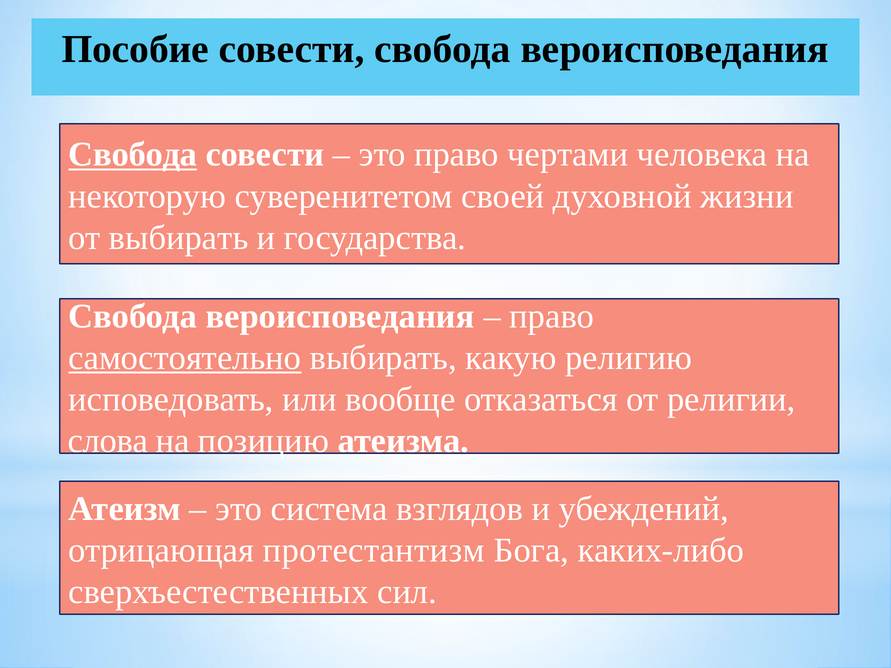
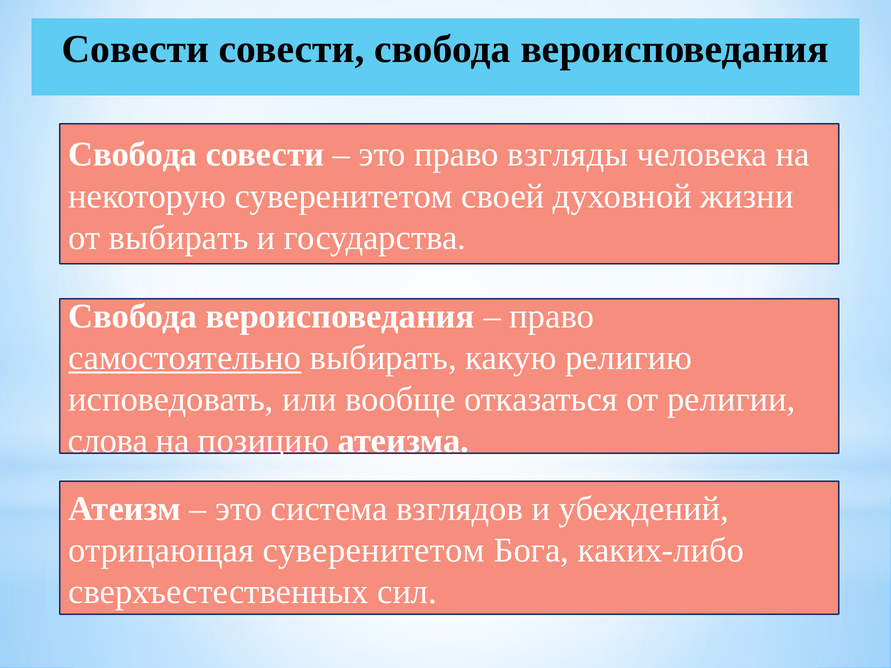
Пособие: Пособие -> Совести (135, 49)
Свобода underline: present -> none (133, 155)
чертами: чертами -> взгляды (568, 155)
отрицающая протестантизм: протестантизм -> суверенитетом (374, 550)
